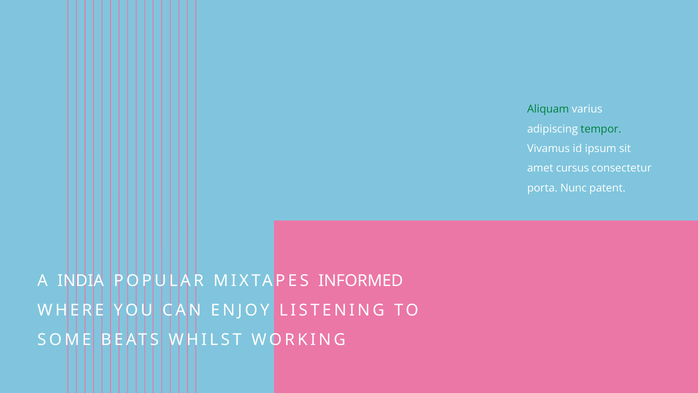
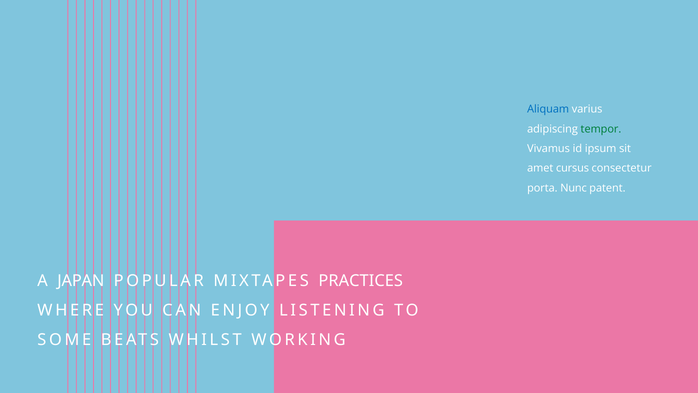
Aliquam colour: green -> blue (548, 109)
INDIA: INDIA -> JAPAN (81, 280)
INFORMED: INFORMED -> PRACTICES (361, 280)
